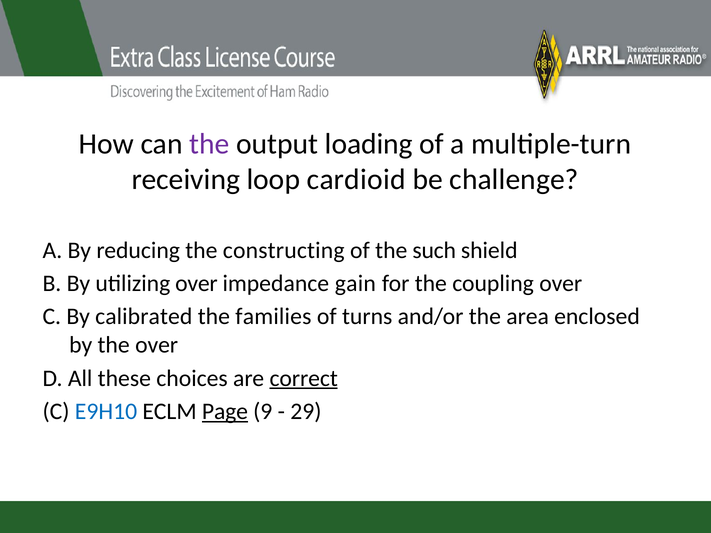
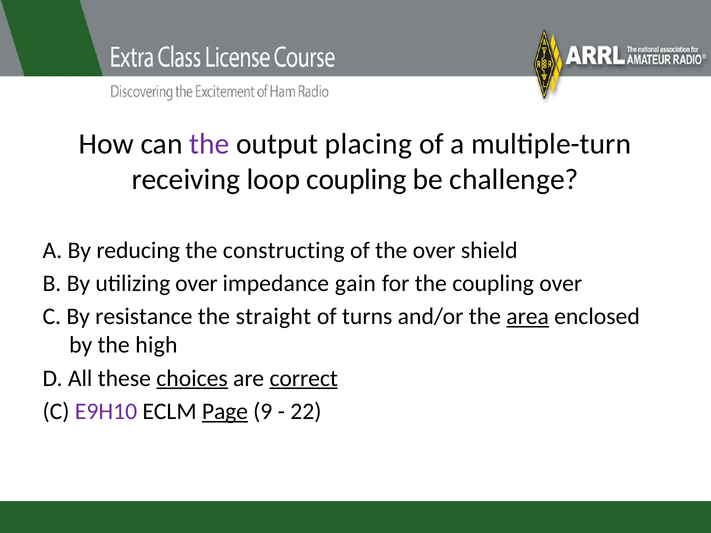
loading: loading -> placing (369, 144)
loop cardioid: cardioid -> coupling (357, 180)
the such: such -> over (434, 250)
calibrated: calibrated -> resistance (144, 317)
families: families -> straight (273, 317)
area underline: none -> present (528, 317)
the over: over -> high (156, 345)
choices underline: none -> present (192, 378)
E9H10 colour: blue -> purple (106, 412)
29: 29 -> 22 (306, 412)
